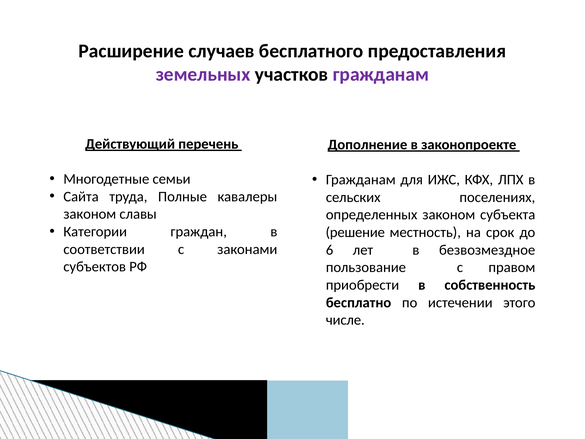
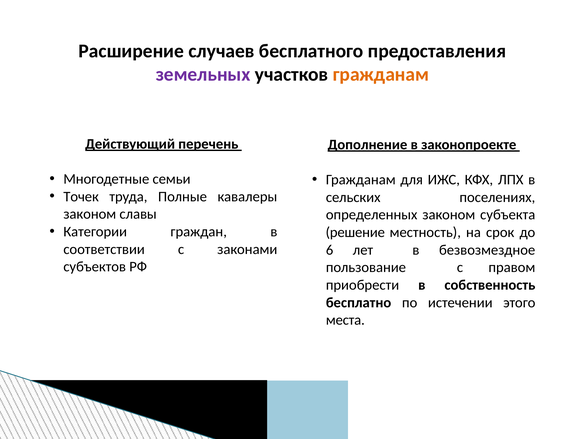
гражданам colour: purple -> orange (381, 74)
Сайта: Сайта -> Точек (81, 196)
числе: числе -> места (345, 320)
